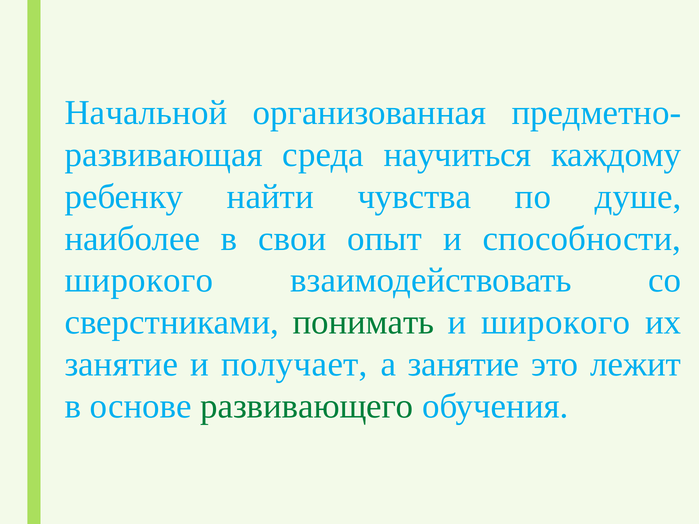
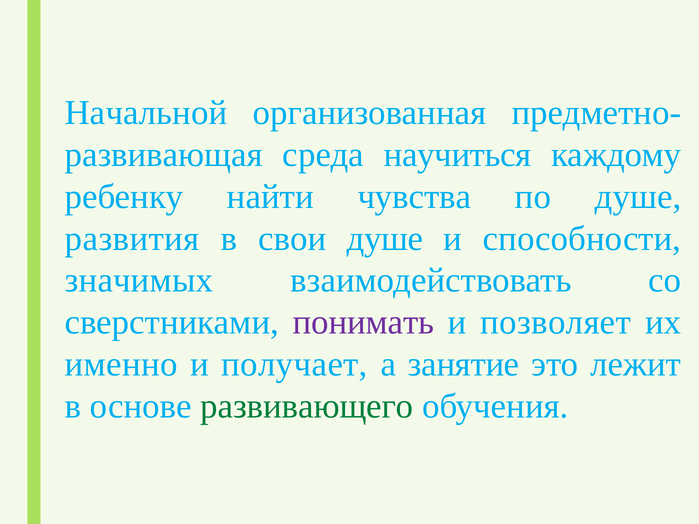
наиболее: наиболее -> развития (132, 239)
свои опыт: опыт -> душе (385, 239)
широкого: широкого -> значимых (139, 281)
понимать colour: green -> purple (364, 323)
и широкого: широкого -> позволяет (556, 323)
занятие: занятие -> именно (121, 364)
